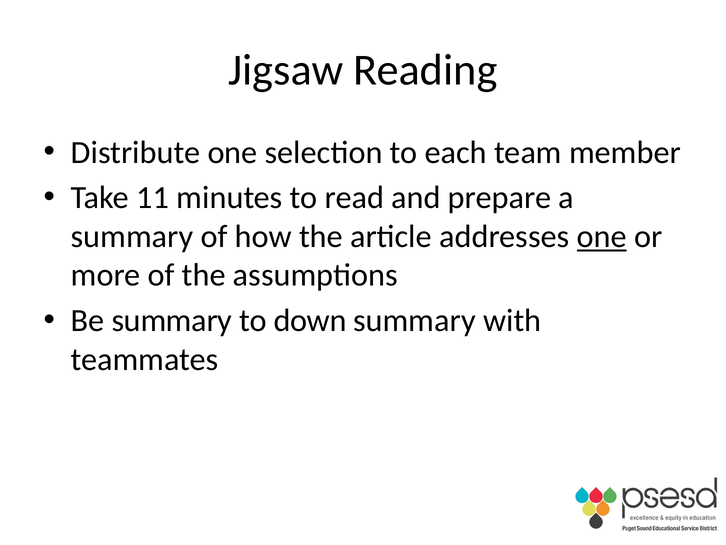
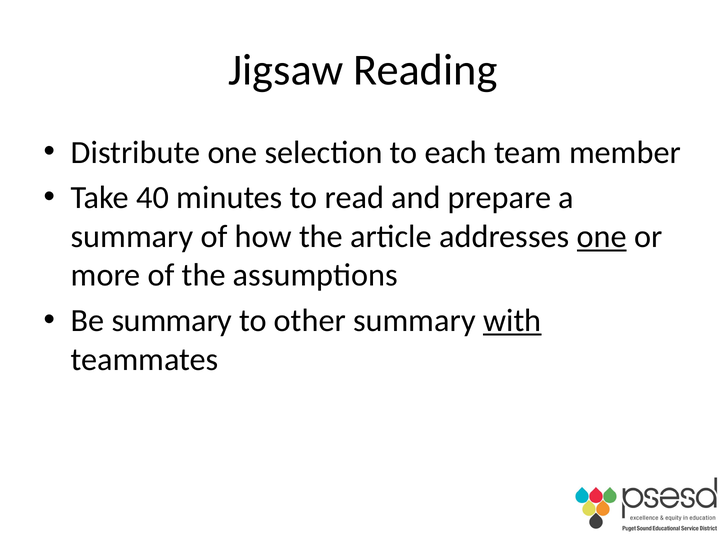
11: 11 -> 40 (153, 198)
down: down -> other (310, 320)
with underline: none -> present (512, 320)
